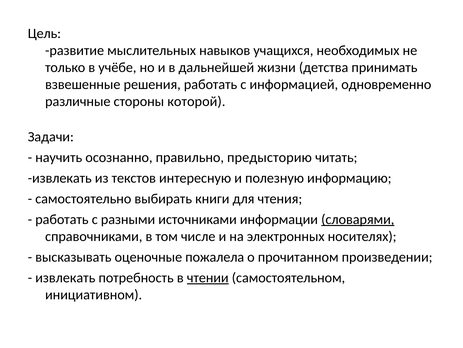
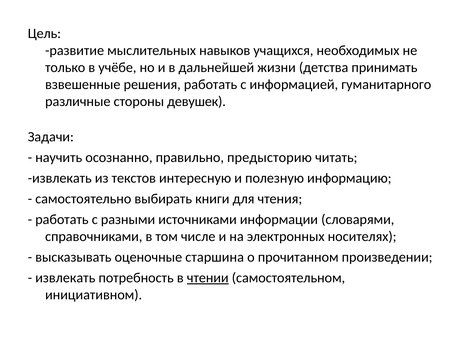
одновременно: одновременно -> гуманитарного (386, 84)
которой: которой -> девушек (196, 101)
словарями underline: present -> none (358, 219)
пожалела: пожалела -> старшина (215, 256)
